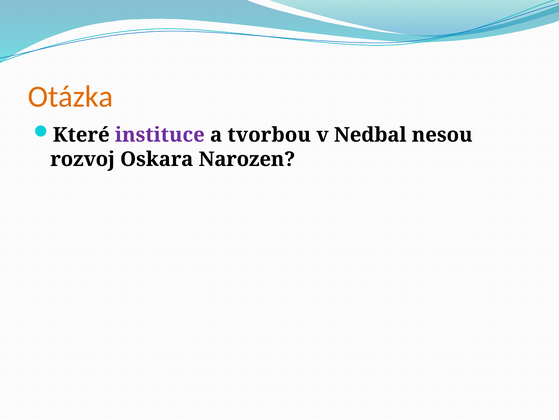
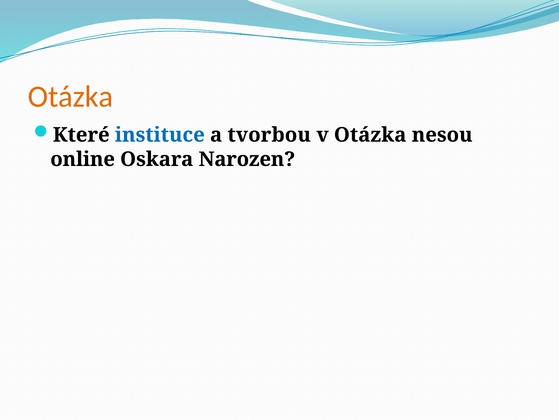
instituce colour: purple -> blue (160, 135)
v Nedbal: Nedbal -> Otázka (370, 135)
rozvoj: rozvoj -> online (83, 159)
